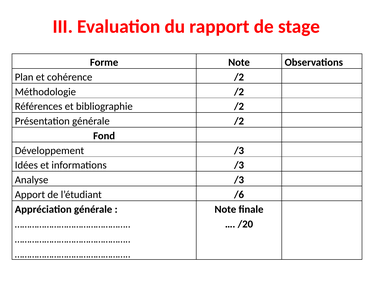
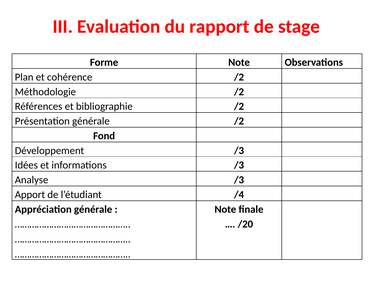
/6: /6 -> /4 (239, 195)
